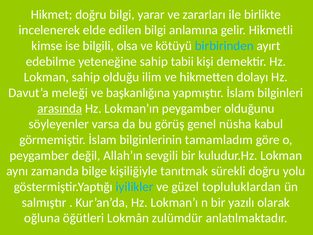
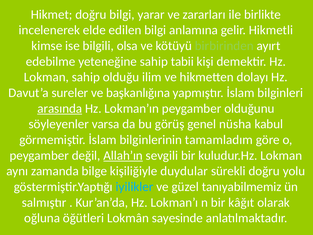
birbirinden colour: light blue -> light green (224, 46)
meleği: meleği -> sureler (70, 93)
Allah’ın underline: none -> present (123, 155)
tanıtmak: tanıtmak -> duydular (184, 171)
topluluklardan: topluluklardan -> tanıyabilmemiz (242, 187)
yazılı: yazılı -> kâğıt (241, 202)
zulümdür: zulümdür -> sayesinde (177, 218)
